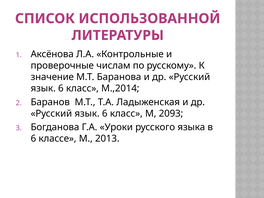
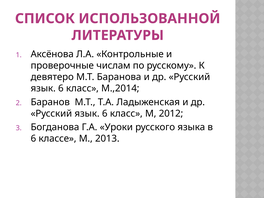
значение: значение -> девятеро (52, 77)
2093: 2093 -> 2012 (171, 114)
